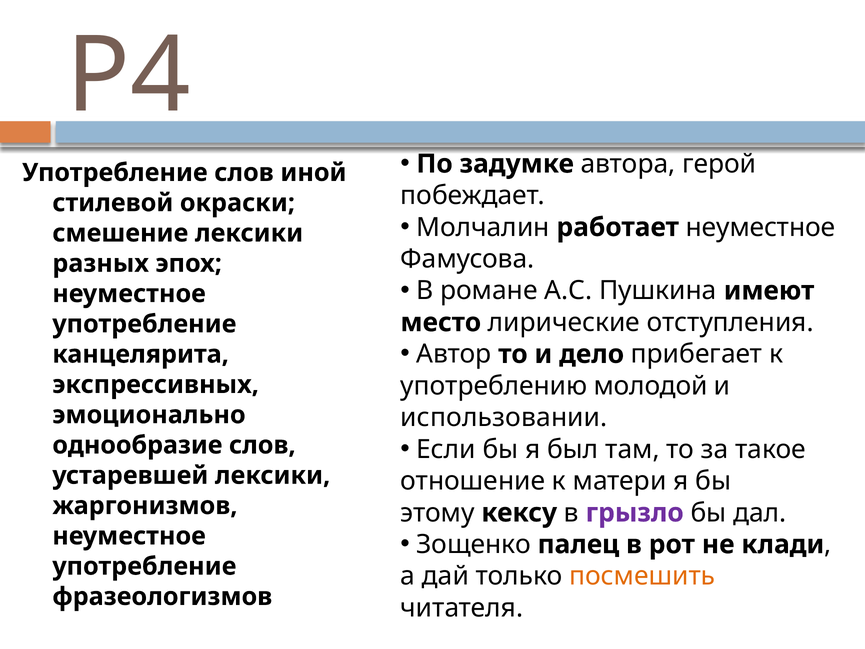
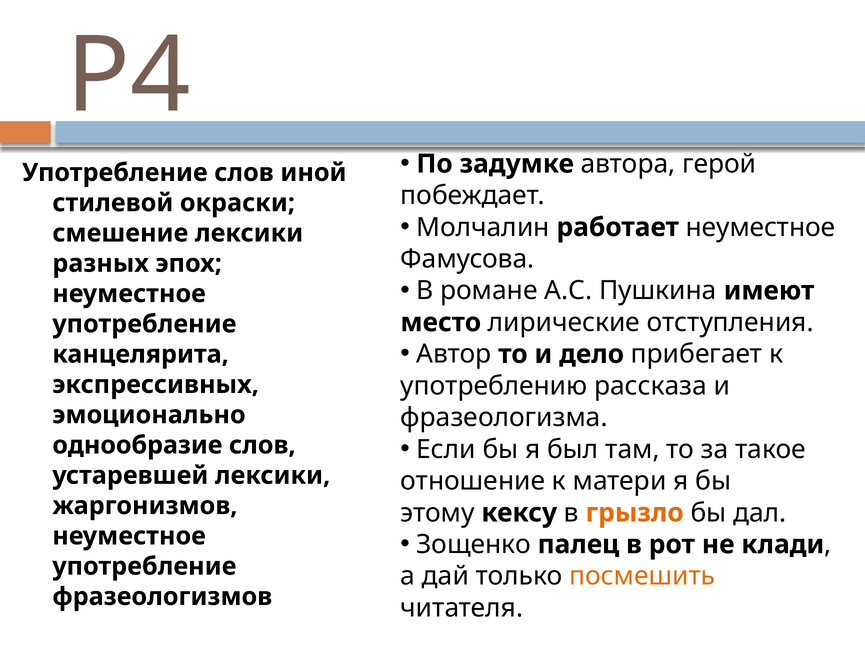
молодой: молодой -> рассказа (651, 386)
использовании: использовании -> фразеологизма (504, 417)
грызло colour: purple -> orange (635, 513)
